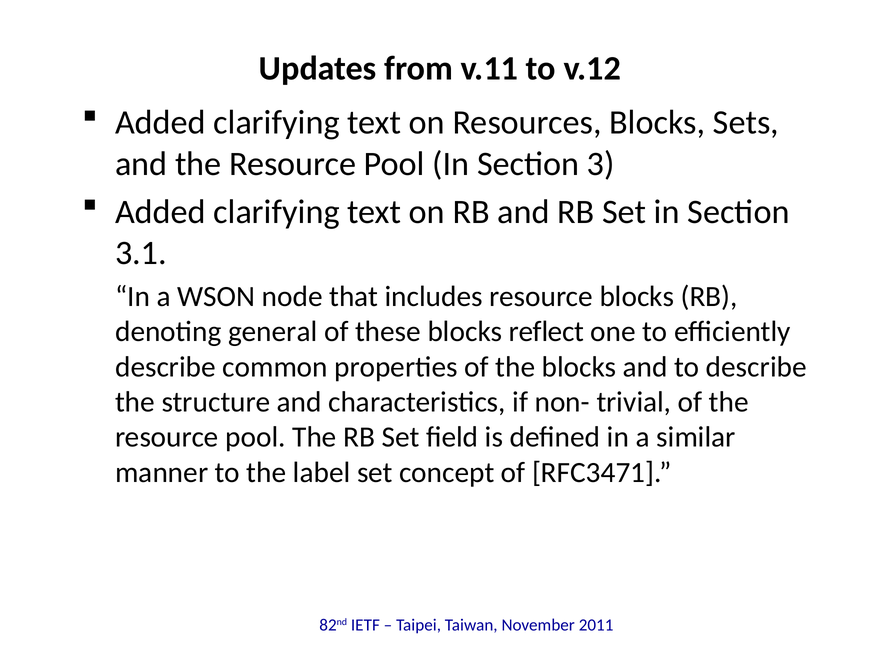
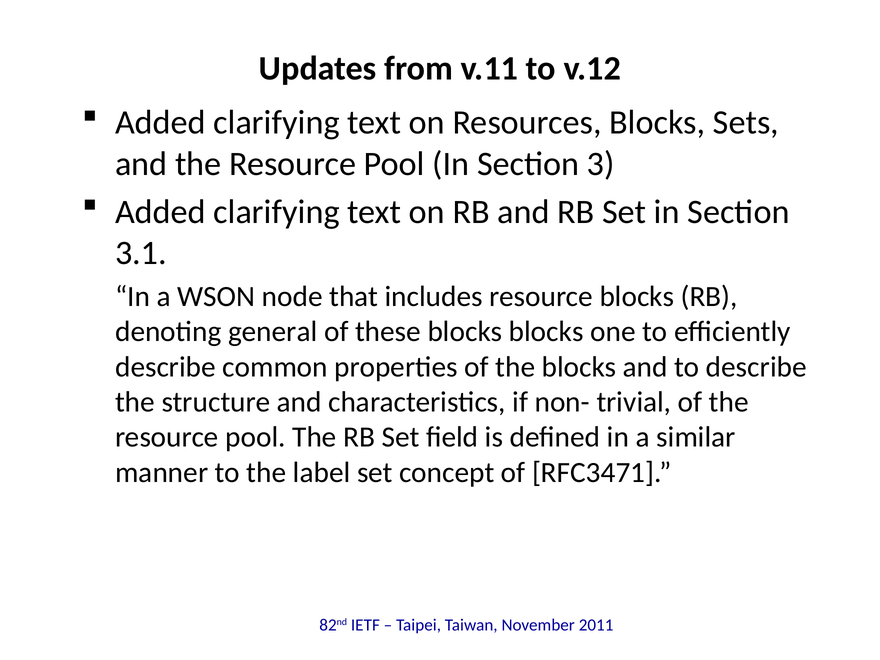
blocks reflect: reflect -> blocks (546, 332)
